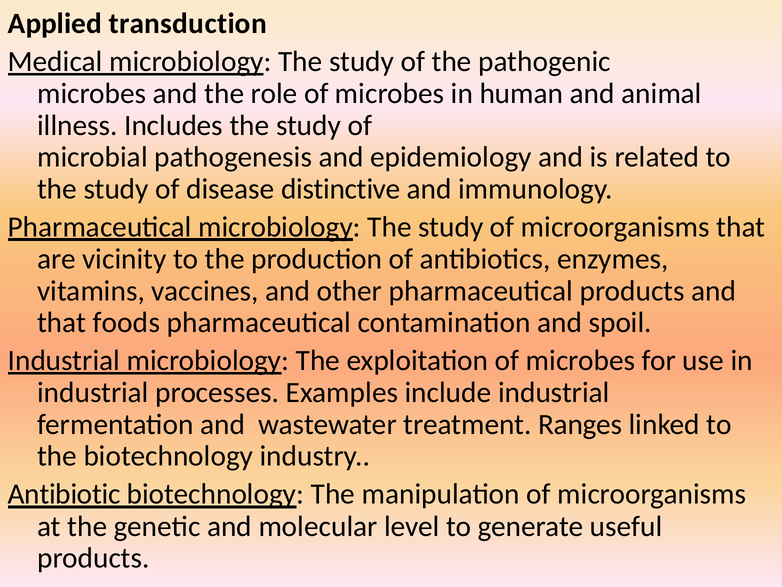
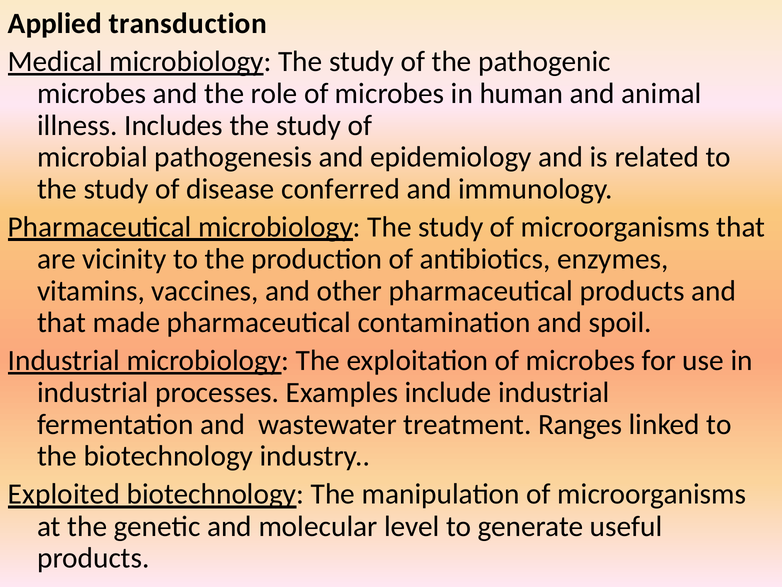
distinctive: distinctive -> conferred (341, 189)
foods: foods -> made (126, 322)
Antibiotic: Antibiotic -> Exploited (64, 494)
